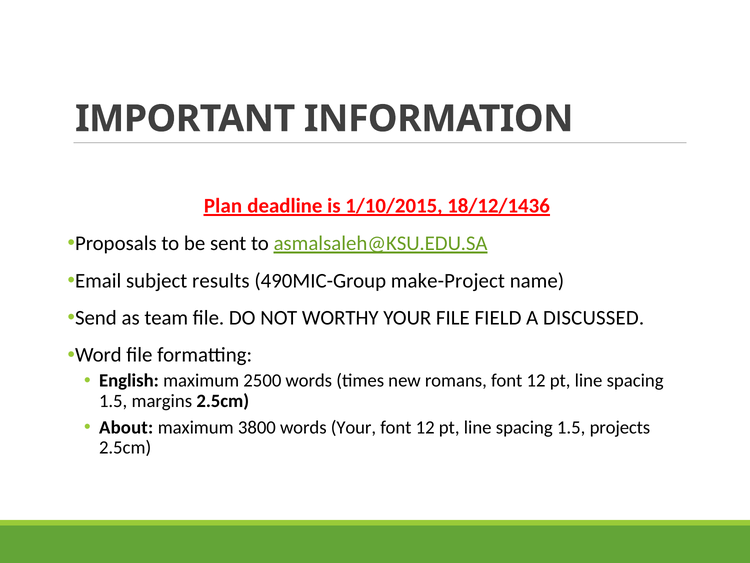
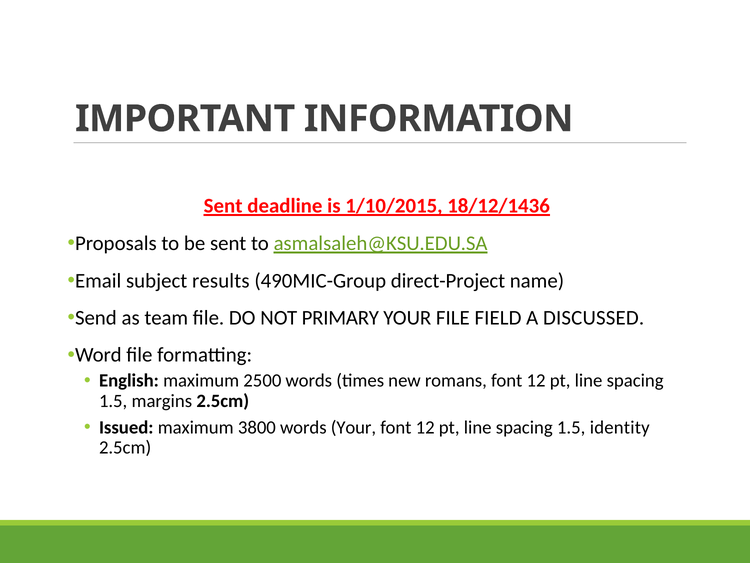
Plan: Plan -> Sent (223, 206)
make-Project: make-Project -> direct-Project (448, 281)
WORTHY: WORTHY -> PRIMARY (340, 318)
About: About -> Issued (126, 427)
projects: projects -> identity (620, 427)
